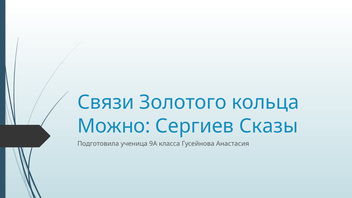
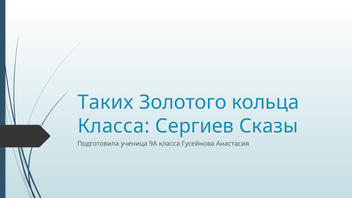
Связи: Связи -> Таких (106, 102)
Можно: Можно -> Класса (114, 126)
